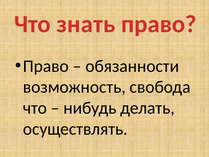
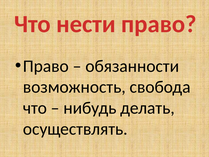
знать: знать -> нести (86, 24)
